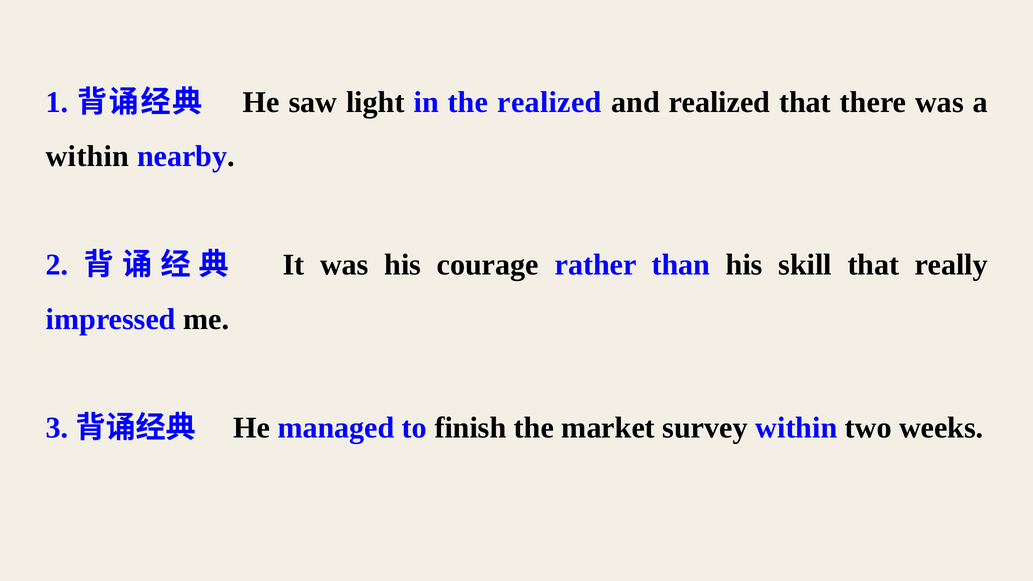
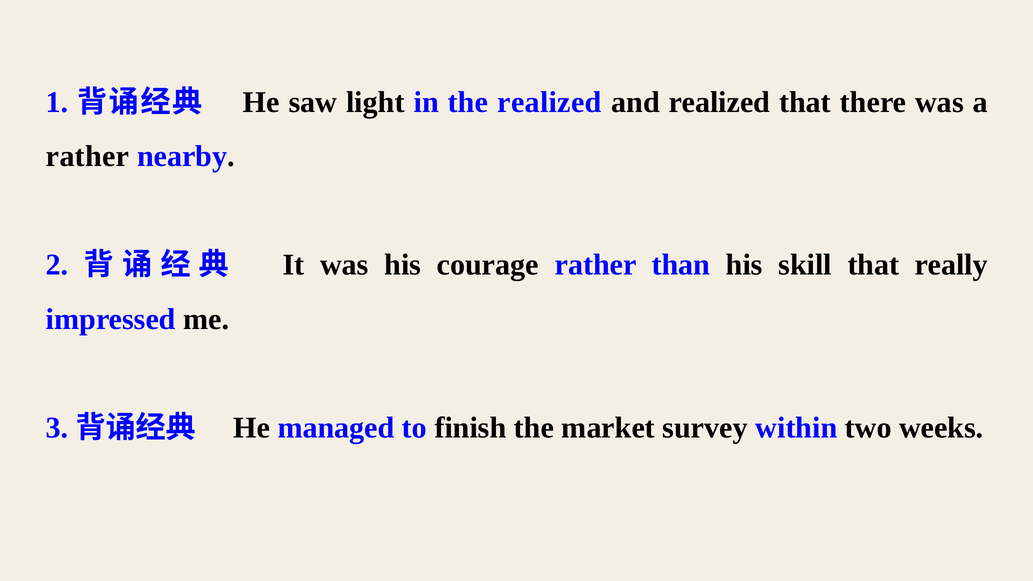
within: within -> rather (88, 156)
